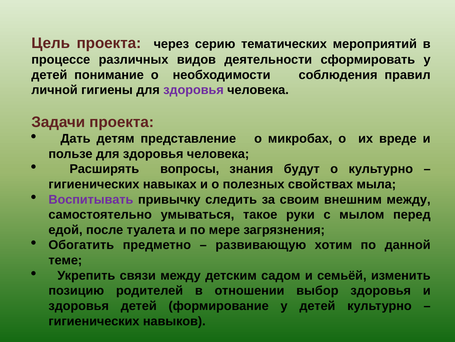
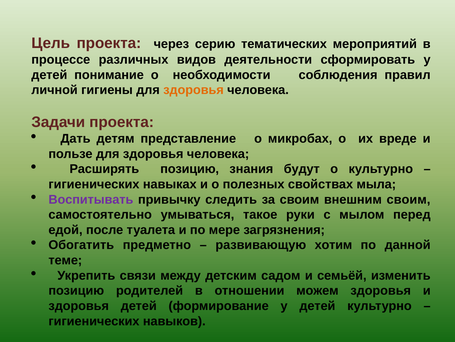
здоровья colour: purple -> orange (193, 90)
Расширять вопросы: вопросы -> позицию (190, 169)
внешним между: между -> своим (408, 199)
выбор: выбор -> можем (317, 290)
